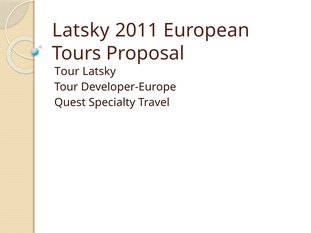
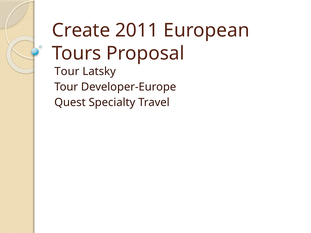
Latsky: Latsky -> Create (81, 30)
